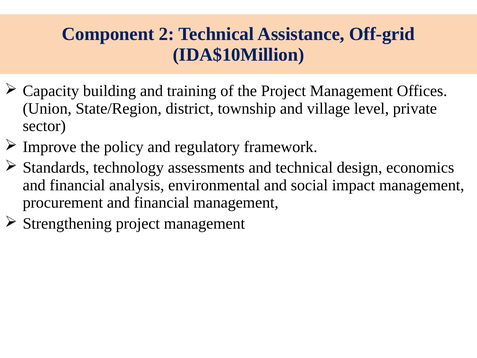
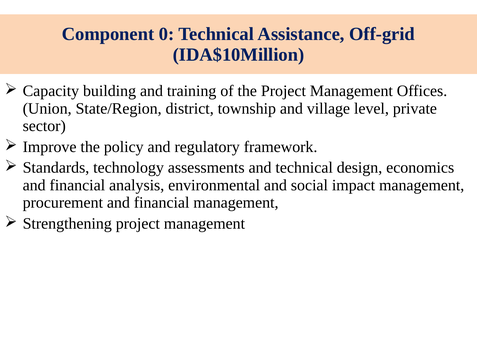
2: 2 -> 0 (167, 34)
